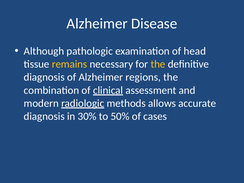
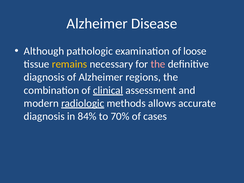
head: head -> loose (195, 51)
the colour: yellow -> pink (158, 64)
30%: 30% -> 84% (87, 116)
50%: 50% -> 70% (120, 116)
